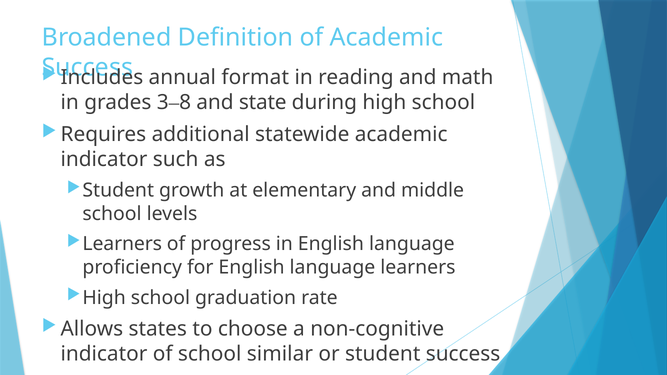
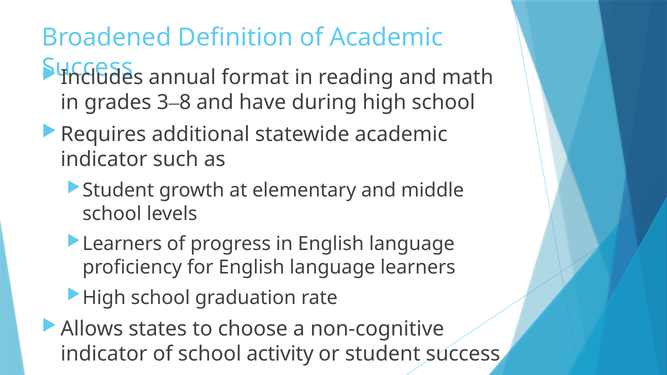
state: state -> have (263, 102)
similar: similar -> activity (280, 354)
